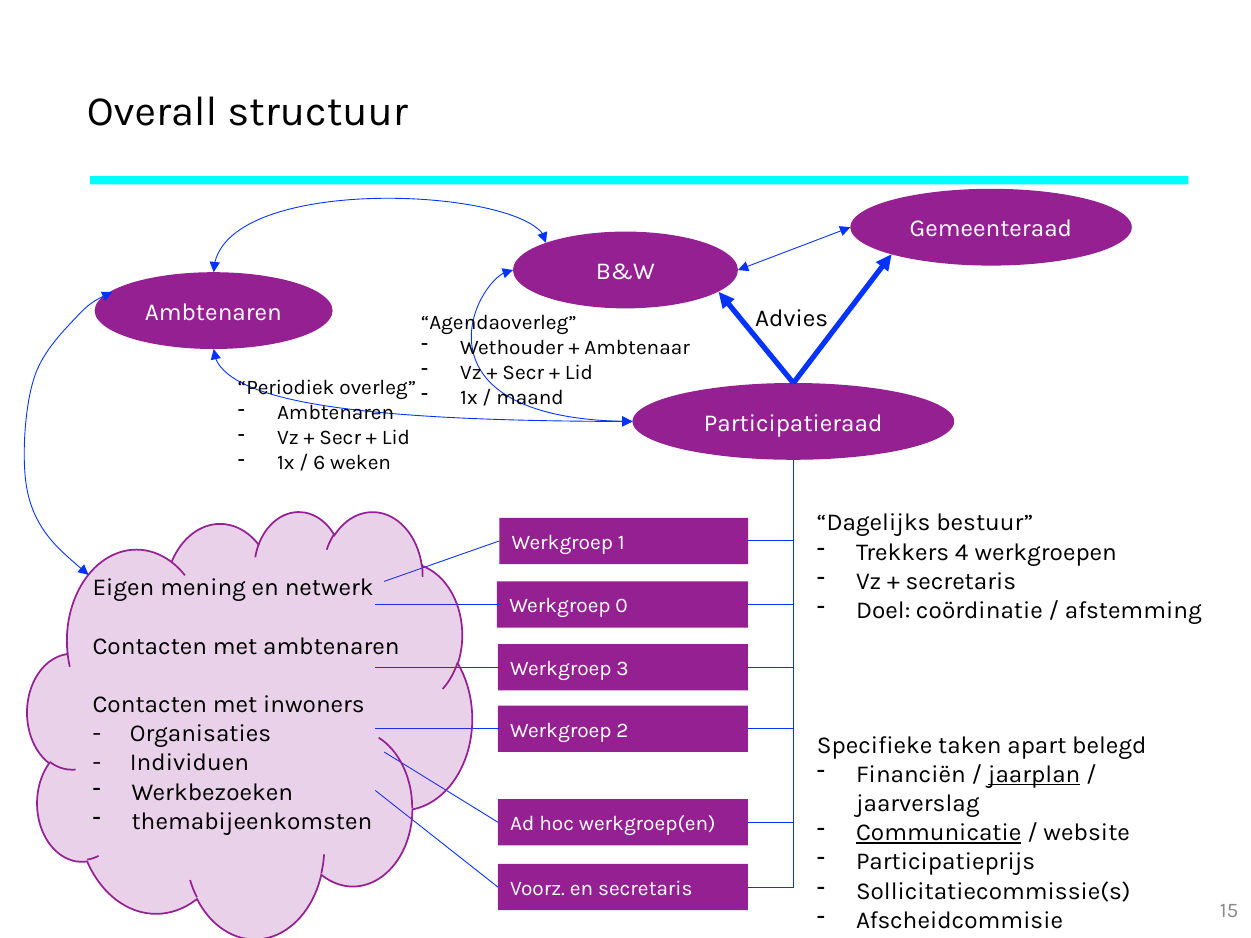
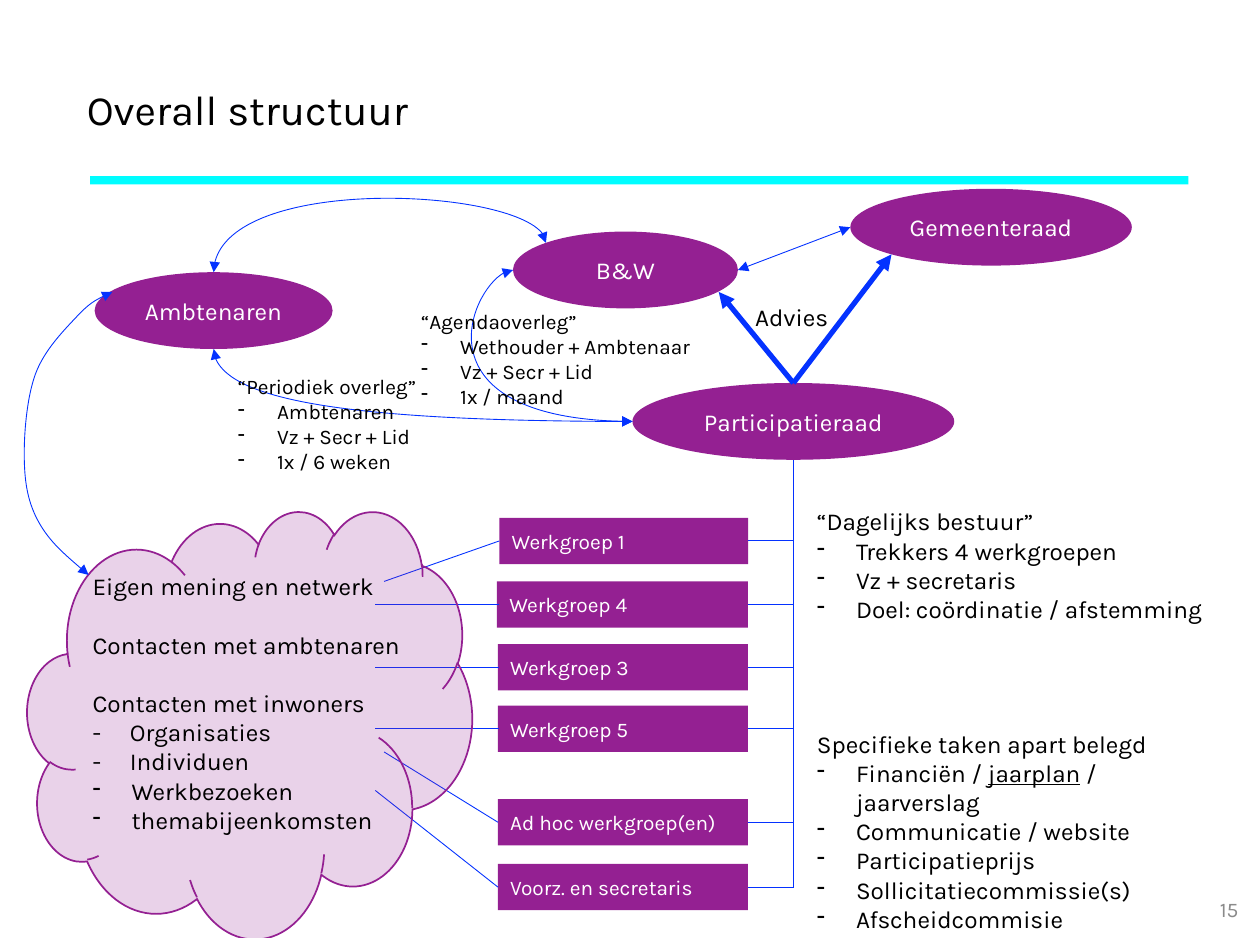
Werkgroep 0: 0 -> 4 (621, 606)
2: 2 -> 5 (622, 730)
Communicatie underline: present -> none (939, 833)
